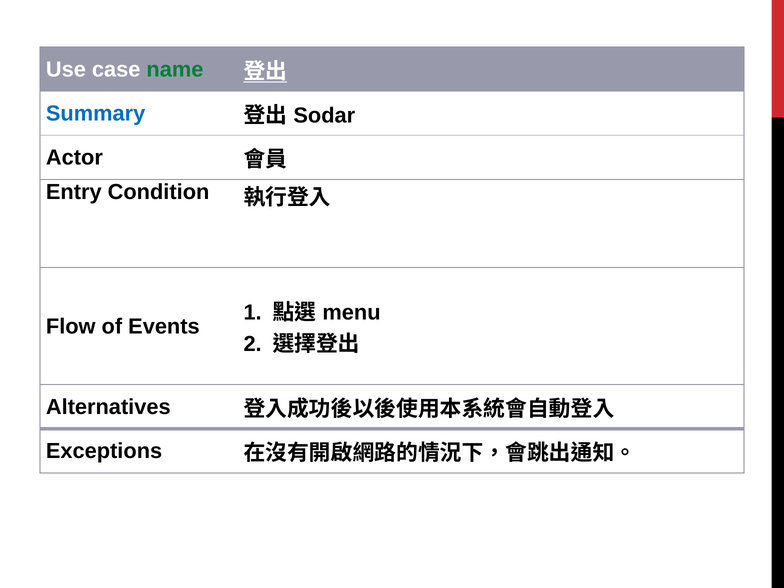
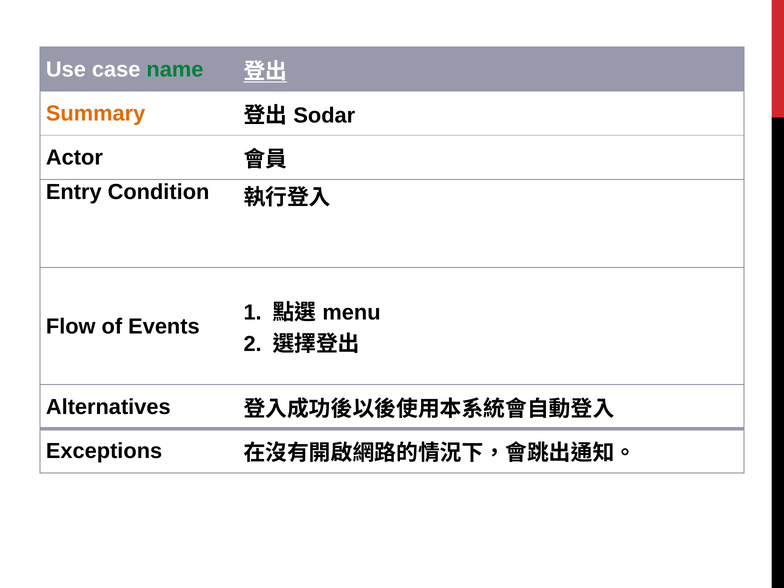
Summary colour: blue -> orange (96, 114)
